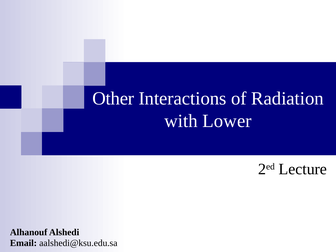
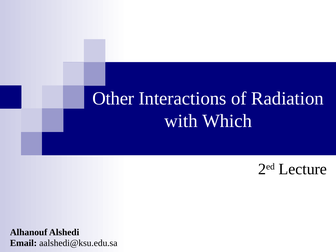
Lower: Lower -> Which (227, 121)
